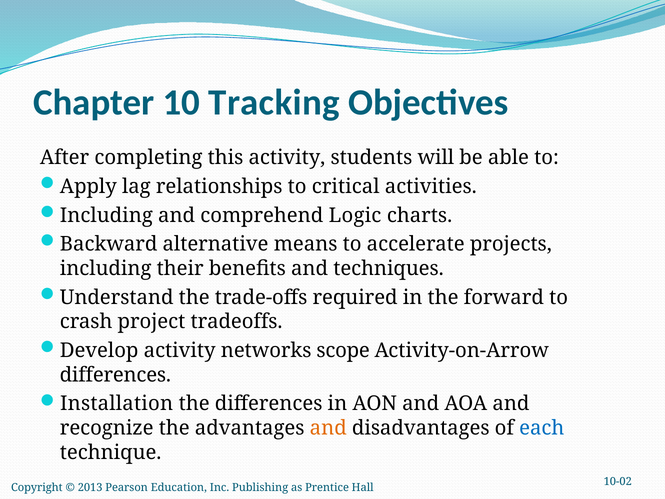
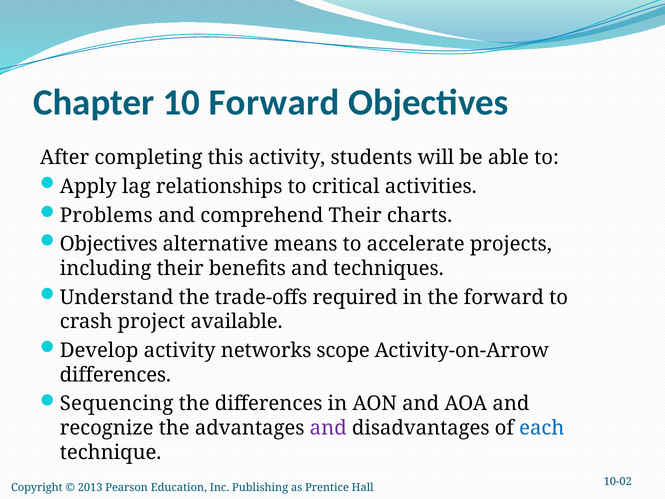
10 Tracking: Tracking -> Forward (274, 102)
Including: Including -> Problems (106, 215)
comprehend Logic: Logic -> Their (355, 215)
Backward: Backward -> Objectives (109, 244)
tradeoffs: tradeoffs -> available (237, 322)
Installation: Installation -> Sequencing (117, 404)
and colour: orange -> purple (328, 428)
